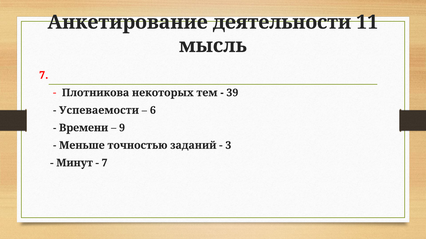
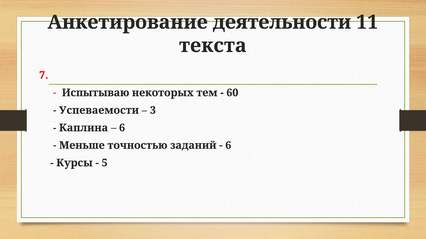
мысль: мысль -> текста (213, 46)
Плотникова: Плотникова -> Испытываю (96, 93)
39: 39 -> 60 (232, 93)
6: 6 -> 3 (153, 111)
Времени: Времени -> Каплина (84, 128)
9: 9 -> 6 (122, 128)
3: 3 -> 6 (228, 146)
Минут: Минут -> Курсы (74, 163)
7: 7 -> 5 (105, 163)
